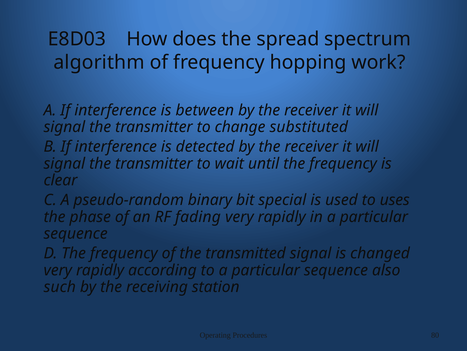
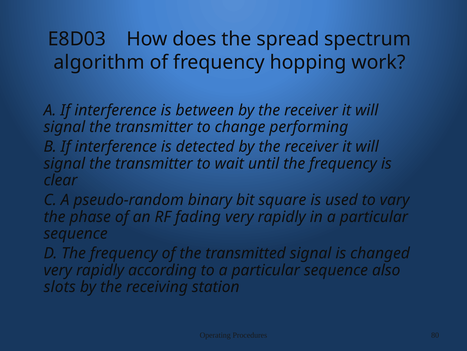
substituted: substituted -> performing (309, 127)
special: special -> square (282, 200)
uses: uses -> vary (395, 200)
such: such -> slots (60, 286)
